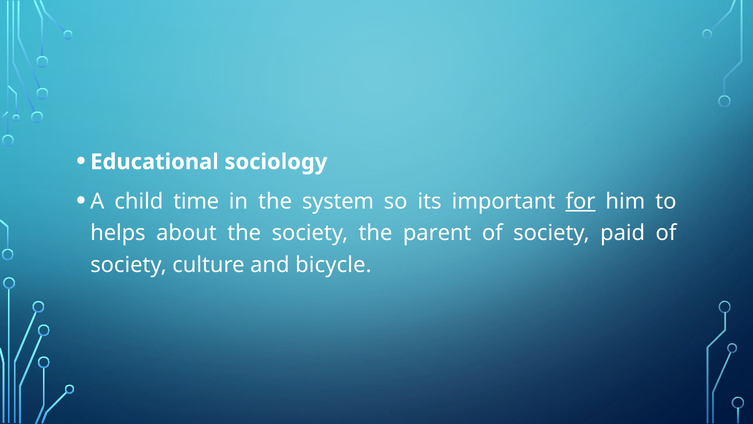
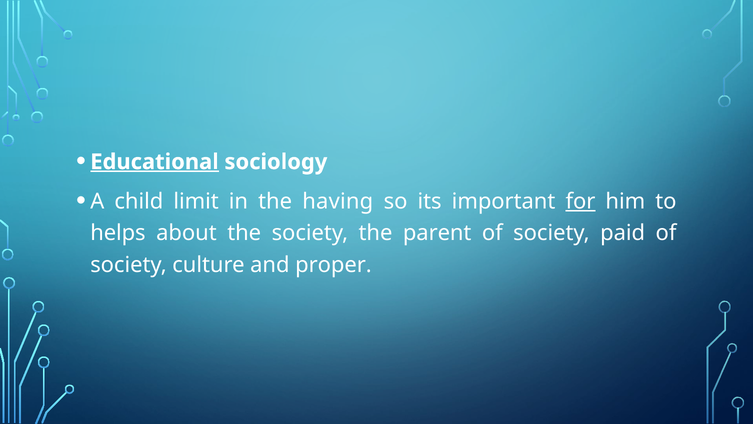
Educational underline: none -> present (155, 162)
time: time -> limit (196, 201)
system: system -> having (338, 201)
bicycle: bicycle -> proper (333, 265)
